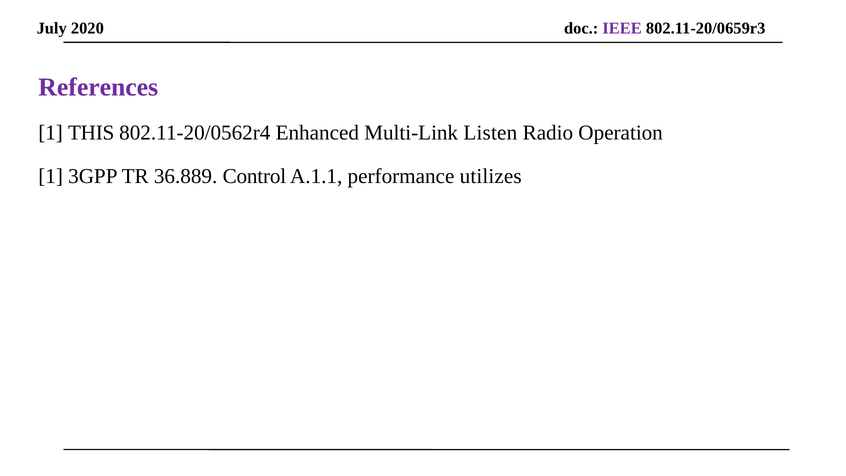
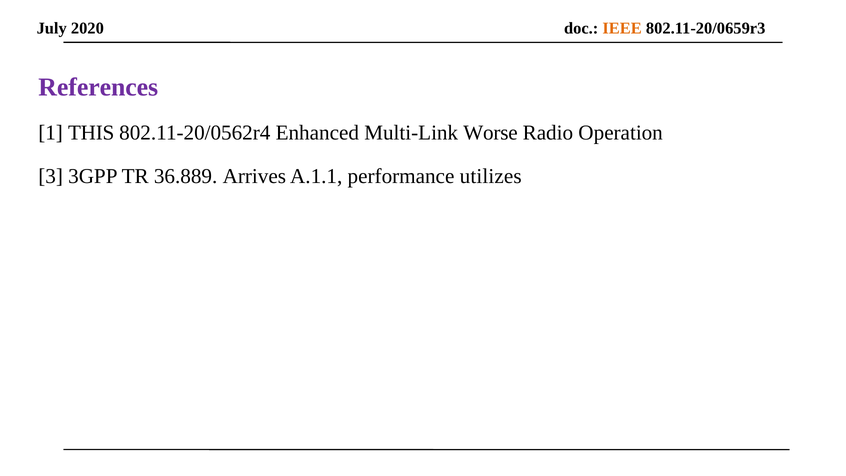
IEEE colour: purple -> orange (622, 28)
Listen: Listen -> Worse (491, 133)
1: 1 -> 3 (51, 176)
Control: Control -> Arrives (254, 176)
